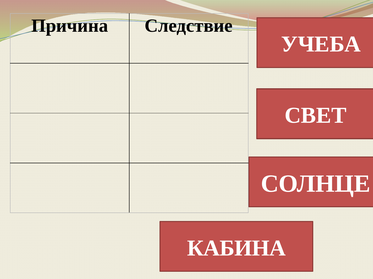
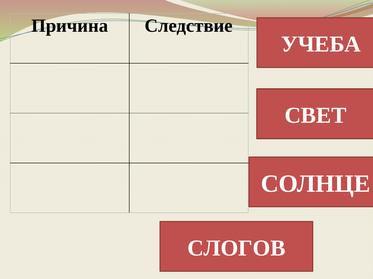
КАБИНА: КАБИНА -> СЛОГОВ (236, 249)
